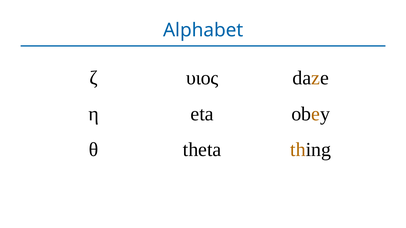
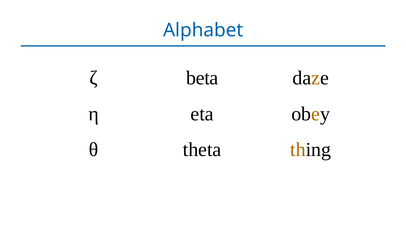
υιος: υιος -> beta (202, 78)
